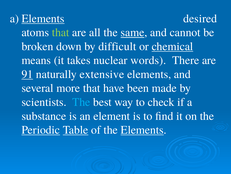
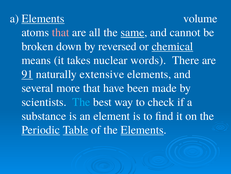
desired: desired -> volume (200, 18)
that colour: light green -> pink (61, 32)
difficult: difficult -> reversed (117, 46)
